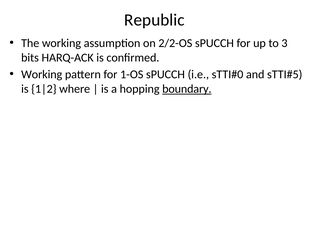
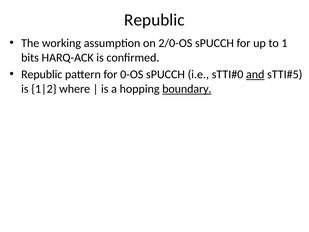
2/2-OS: 2/2-OS -> 2/0-OS (175, 43)
3: 3 -> 1 (284, 43)
Working: Working -> Republic (42, 74)
1-OS: 1-OS -> 0-OS (132, 74)
and underline: none -> present (255, 74)
